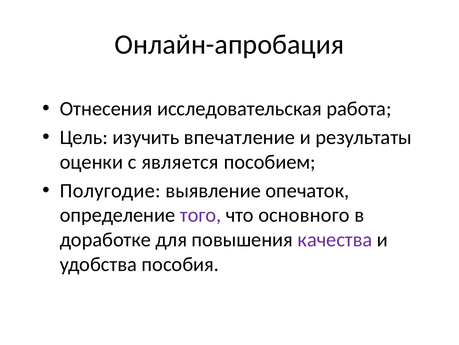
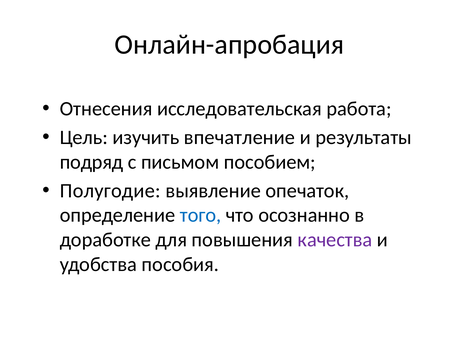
оценки: оценки -> подряд (92, 162)
является: является -> письмом (180, 162)
того colour: purple -> blue (201, 215)
основного: основного -> осознанно (304, 215)
